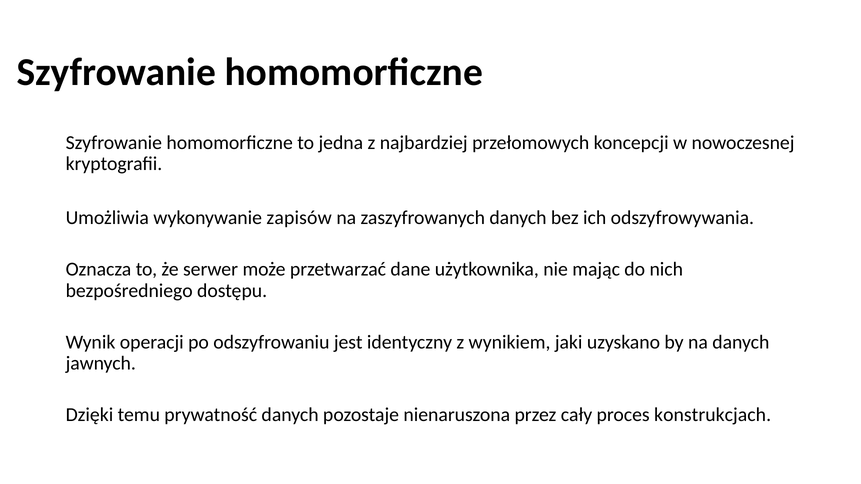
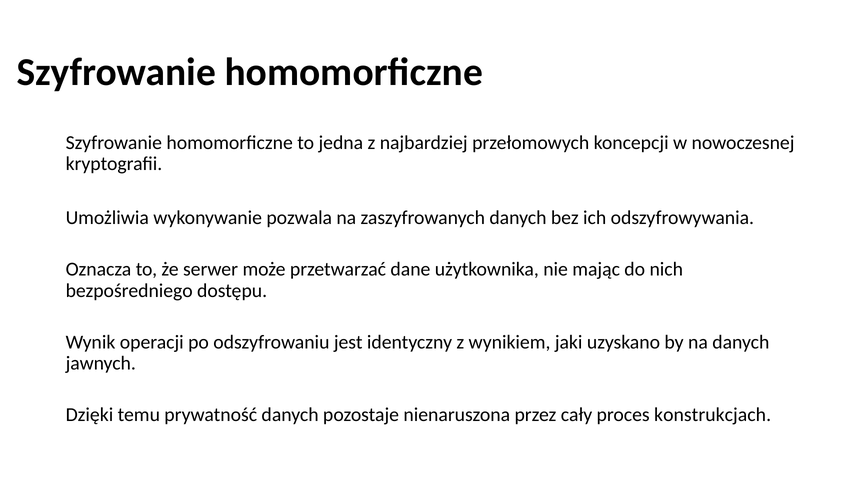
zapisów: zapisów -> pozwala (299, 218)
